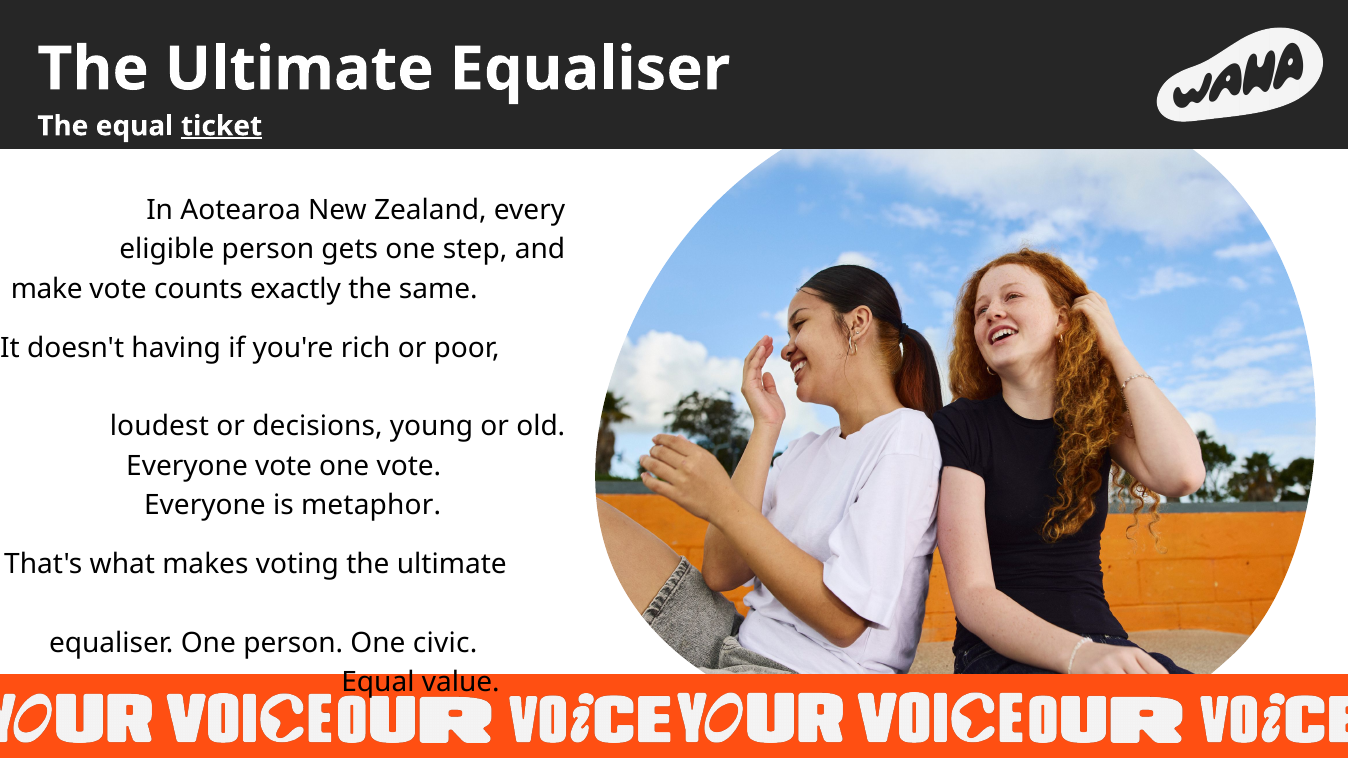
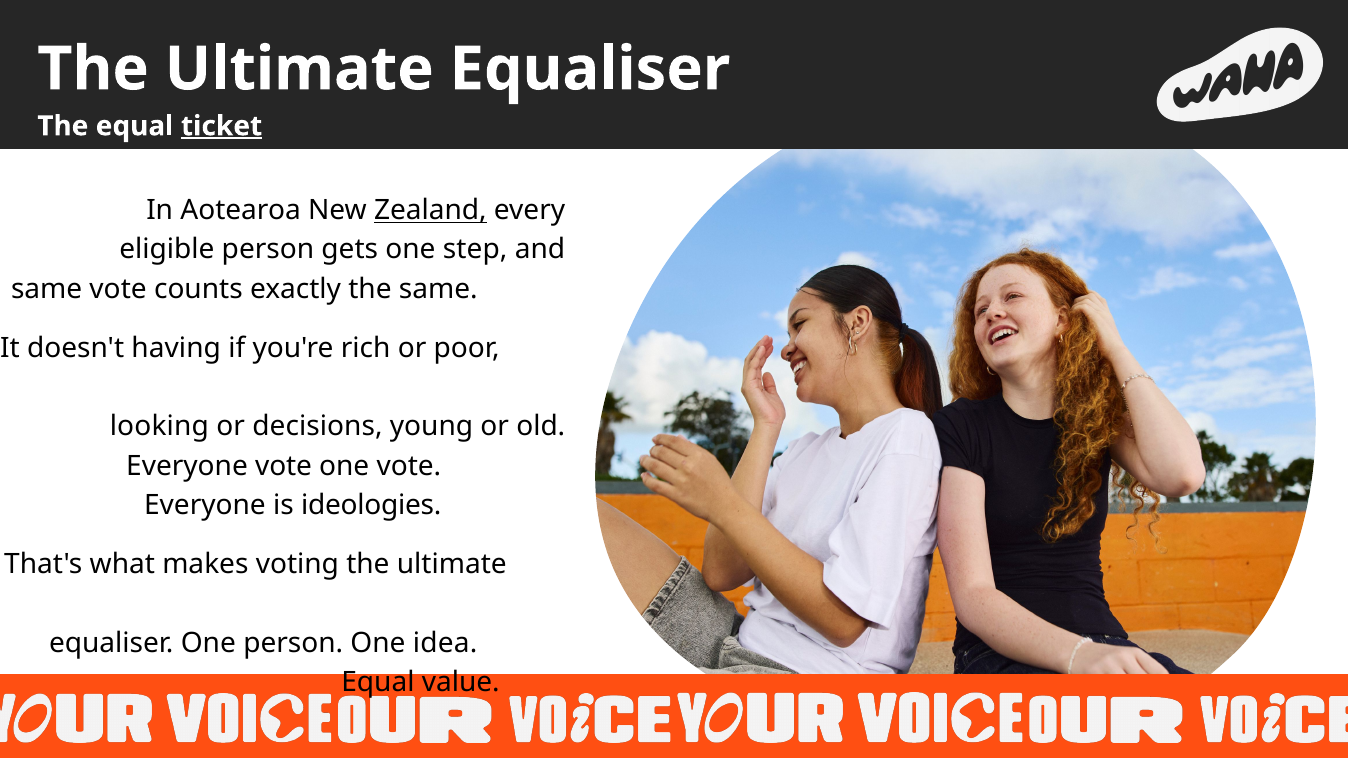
Zealand underline: none -> present (430, 210)
make: make -> same (47, 289)
loudest: loudest -> looking (159, 427)
metaphor: metaphor -> ideologies (371, 505)
civic: civic -> idea (445, 643)
